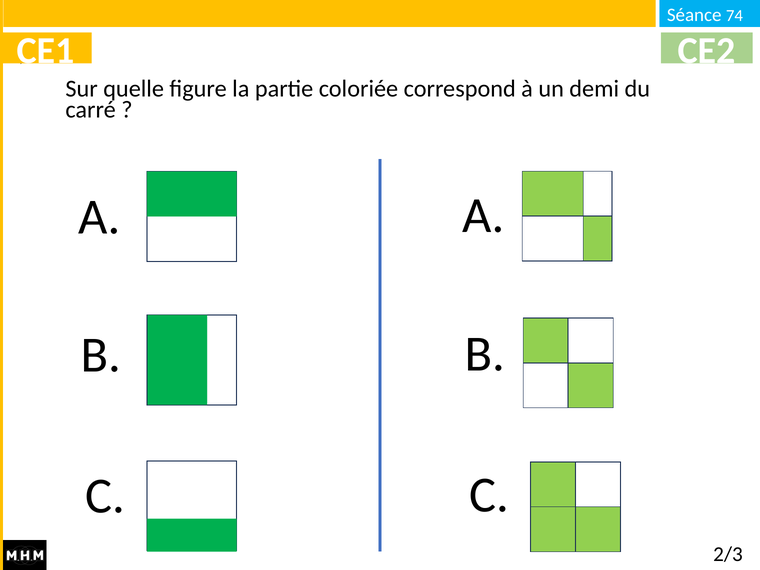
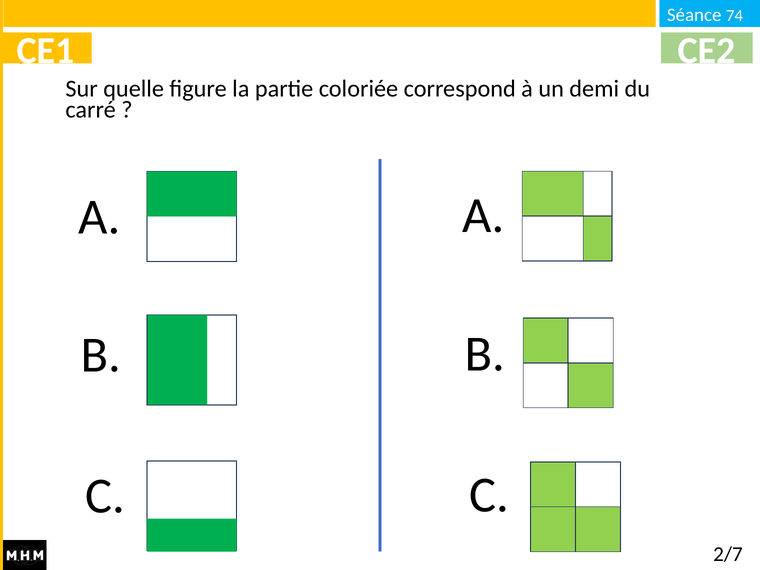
2/3: 2/3 -> 2/7 (728, 555)
